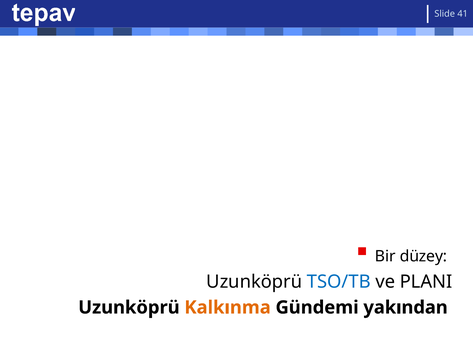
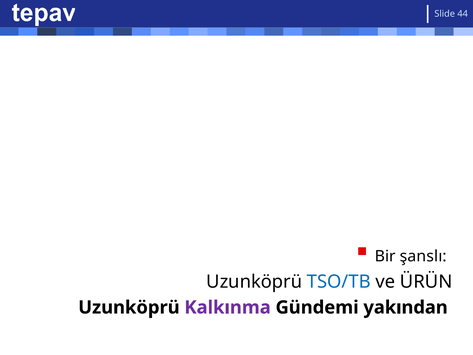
41: 41 -> 44 (463, 14)
düzey: düzey -> şanslı (423, 256)
PLANI: PLANI -> ÜRÜN (426, 281)
Kalkınma colour: orange -> purple (228, 307)
